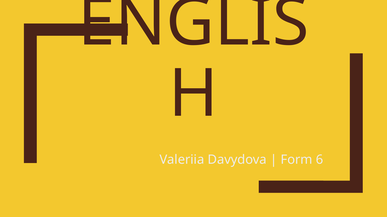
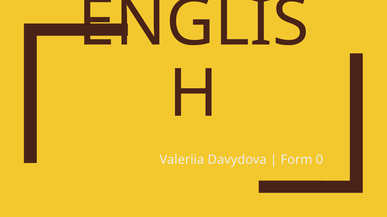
6: 6 -> 0 (320, 160)
